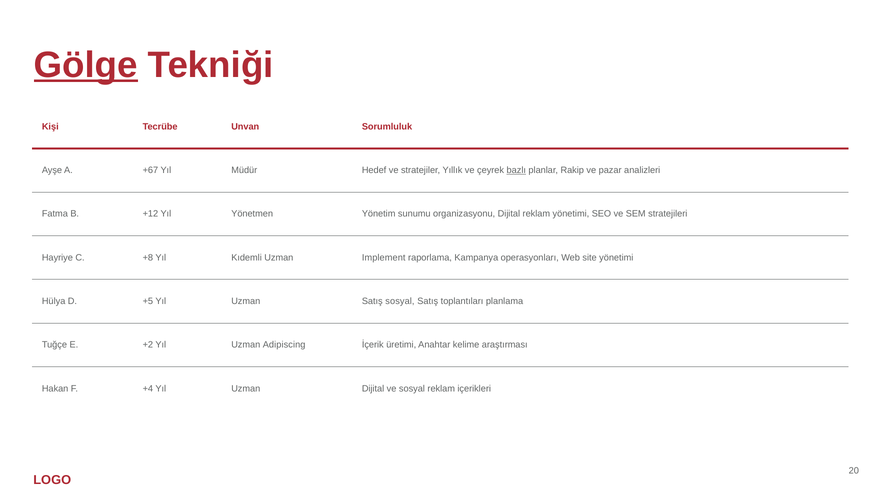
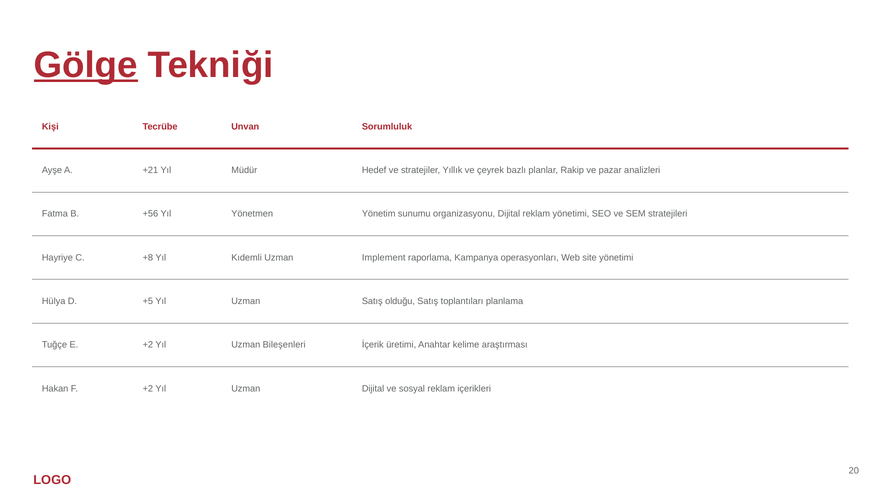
+67: +67 -> +21 (150, 170)
bazlı underline: present -> none (516, 170)
+12: +12 -> +56 (150, 214)
Satış sosyal: sosyal -> olduğu (400, 301)
Adipiscing: Adipiscing -> Bileşenleri (284, 345)
F +4: +4 -> +2 (148, 389)
